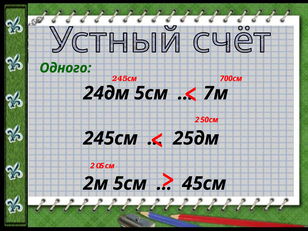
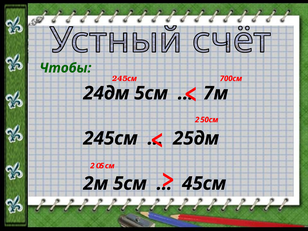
Одного: Одного -> Чтобы (65, 68)
